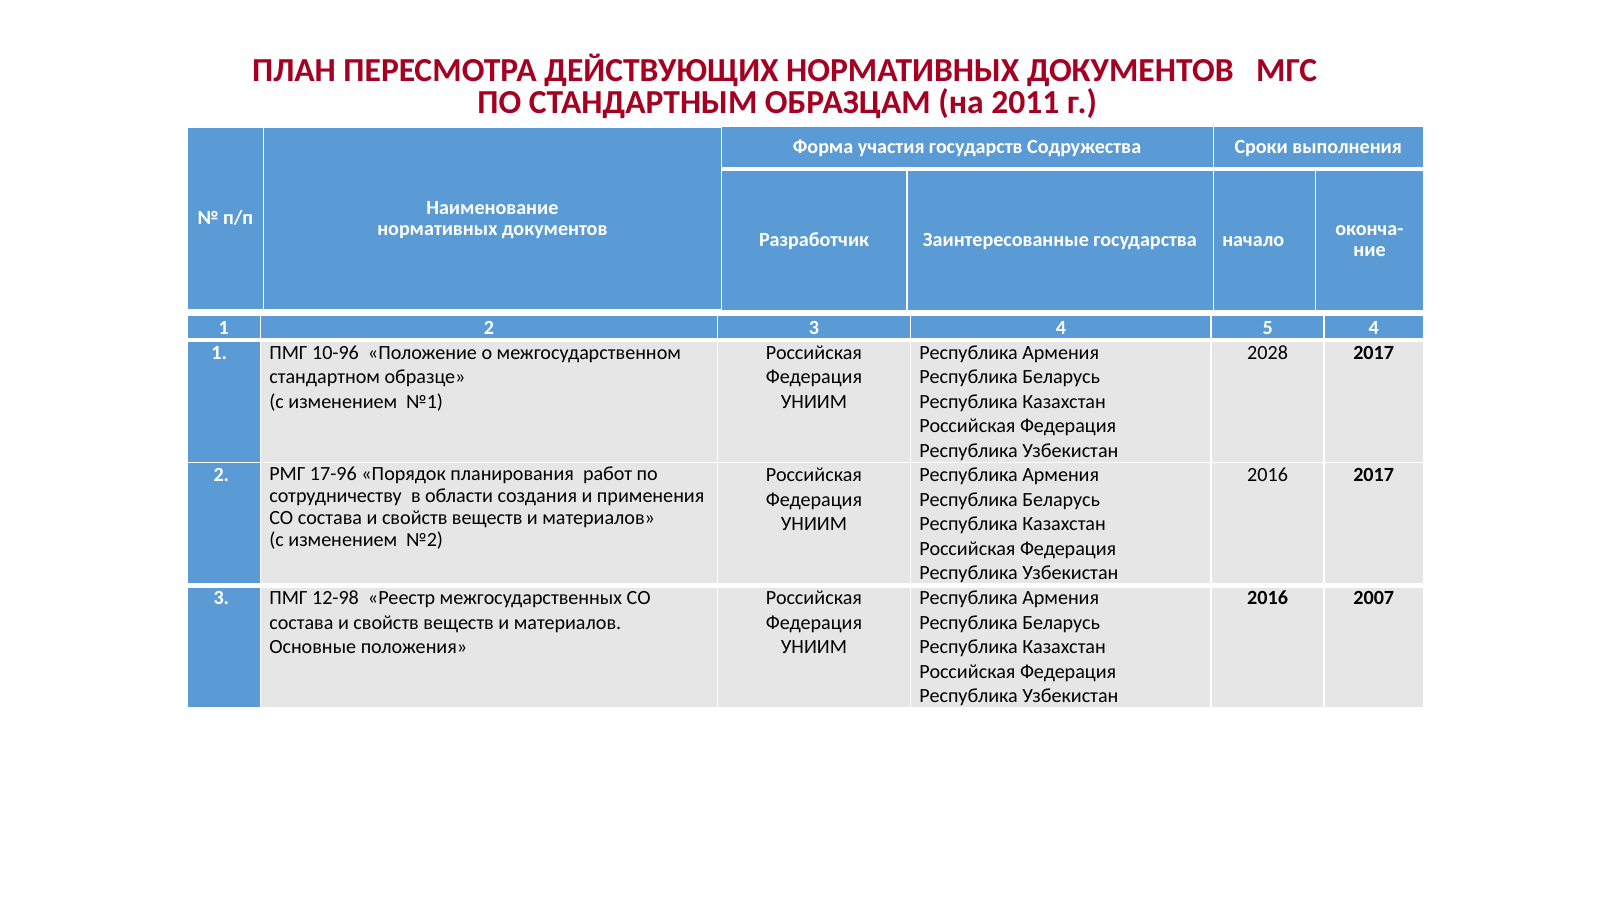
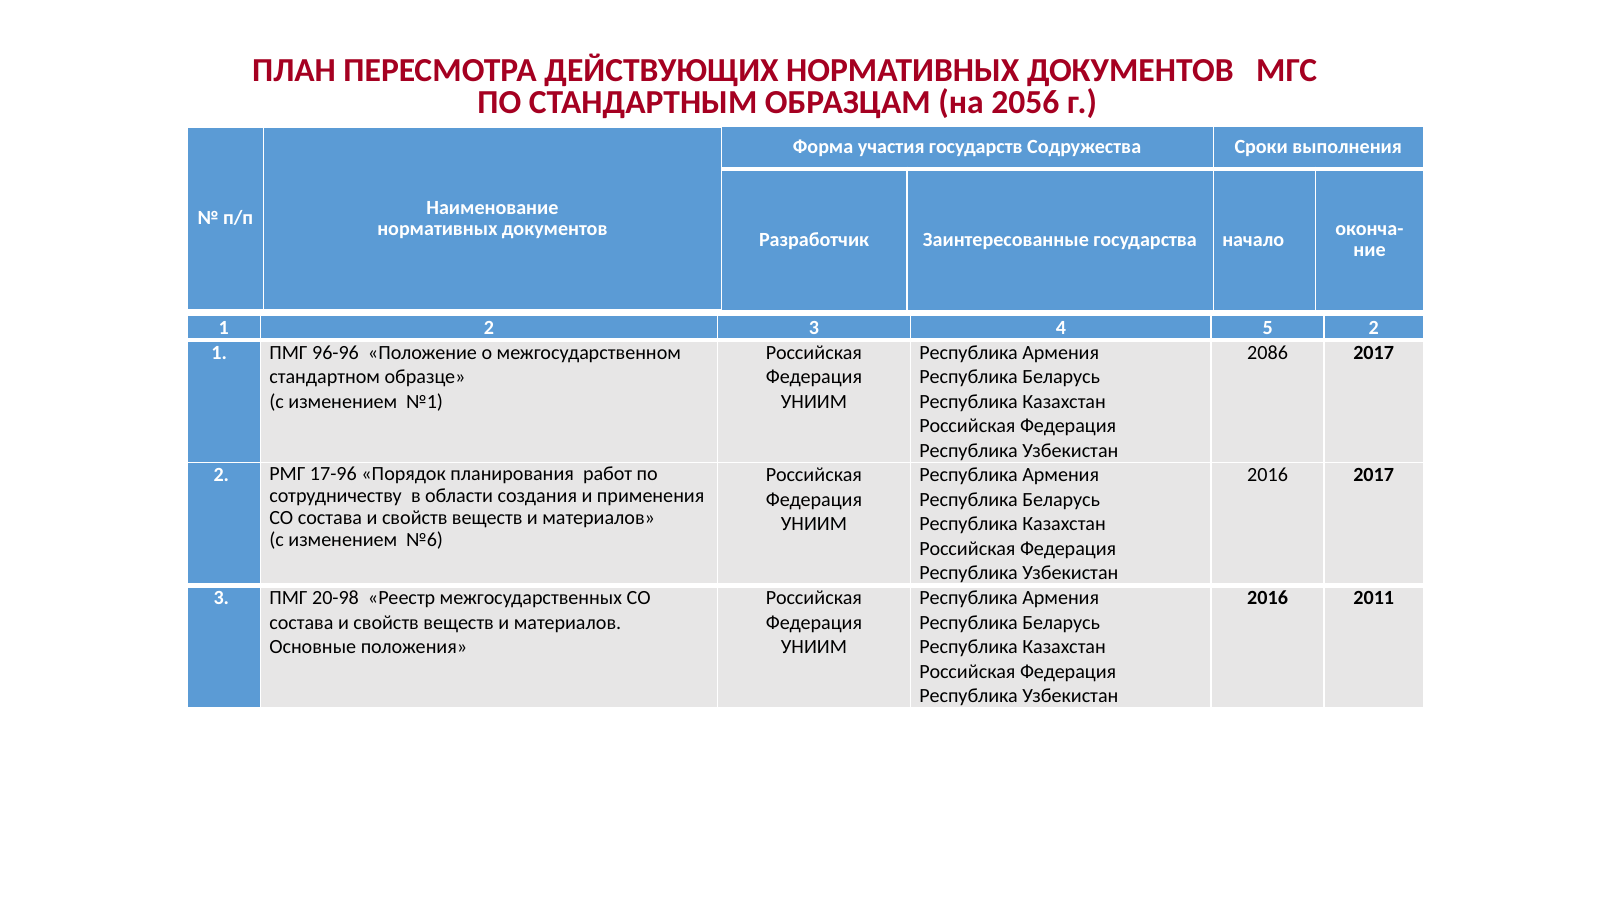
2011: 2011 -> 2056 (1025, 102)
5 4: 4 -> 2 (1374, 328)
10-96: 10-96 -> 96-96 (336, 353)
2028: 2028 -> 2086 (1268, 353)
№2: №2 -> №6 (425, 540)
12-98: 12-98 -> 20-98 (336, 598)
2007: 2007 -> 2011 (1374, 598)
